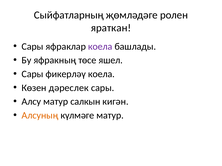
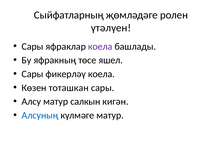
яраткан: яраткан -> үтәлүен (111, 28)
дәреслек: дәреслек -> тоташкан (69, 88)
Алсуның colour: orange -> blue (40, 116)
